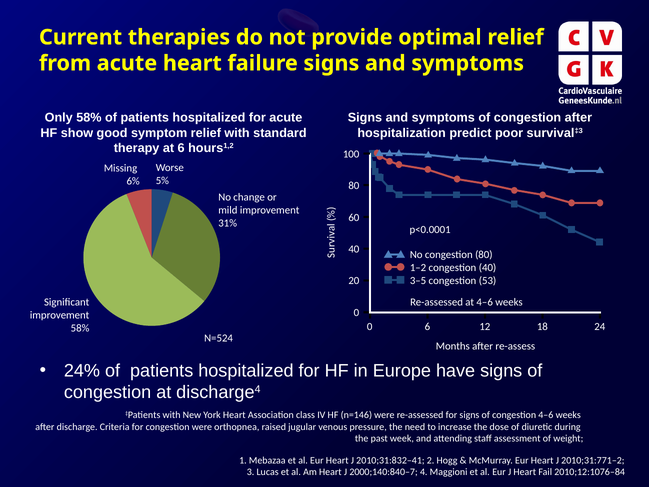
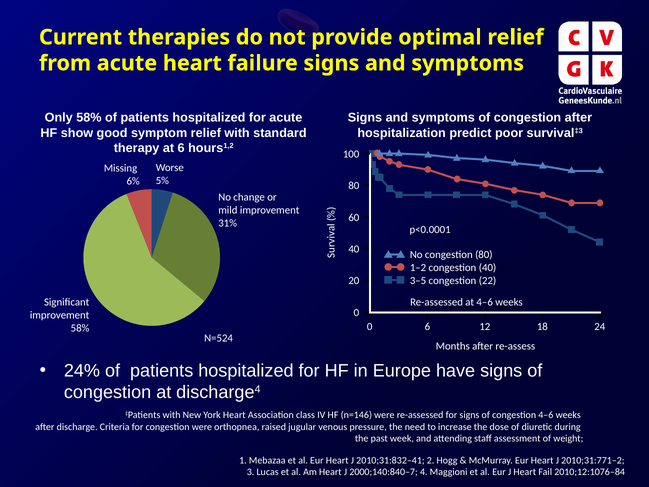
53: 53 -> 22 (488, 280)
